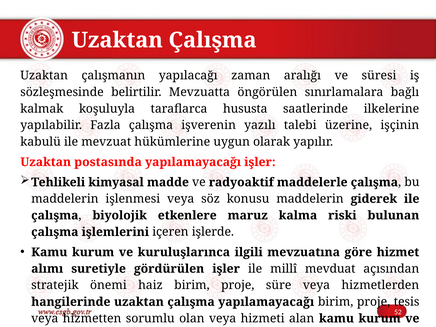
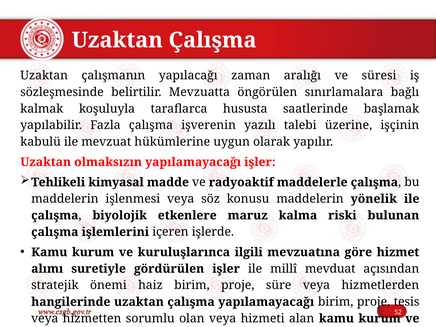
ilkelerine: ilkelerine -> başlamak (391, 109)
postasında: postasında -> olmaksızın (108, 162)
giderek: giderek -> yönelik (374, 199)
